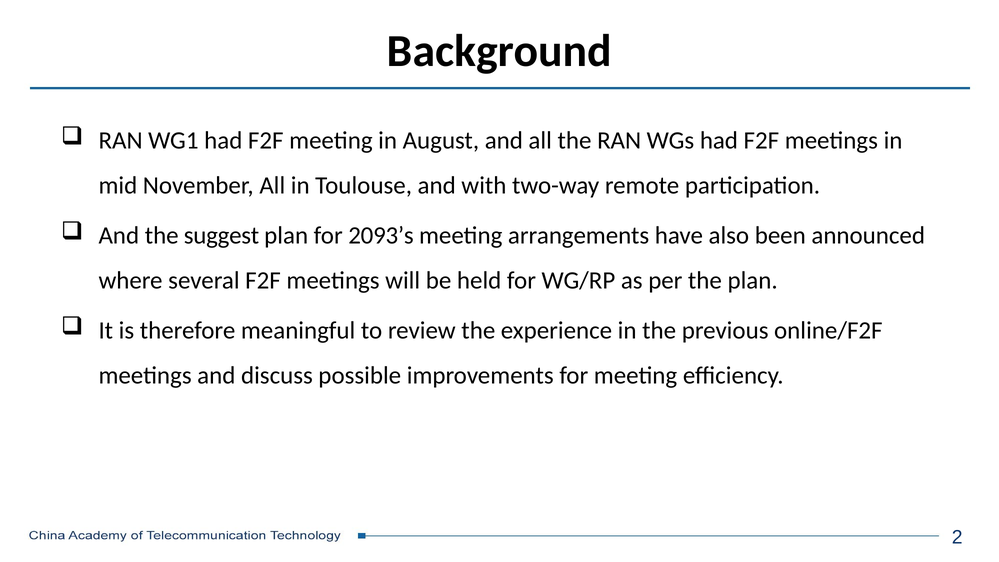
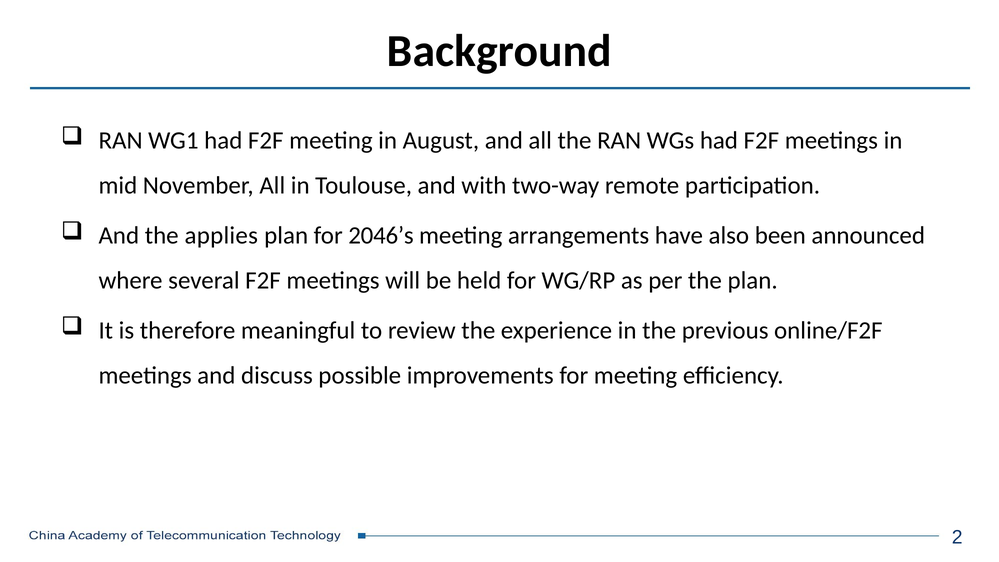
suggest: suggest -> applies (221, 236)
2093’s: 2093’s -> 2046’s (381, 236)
